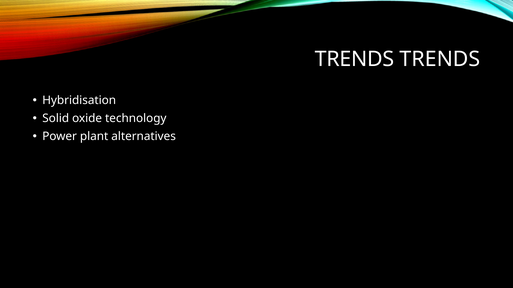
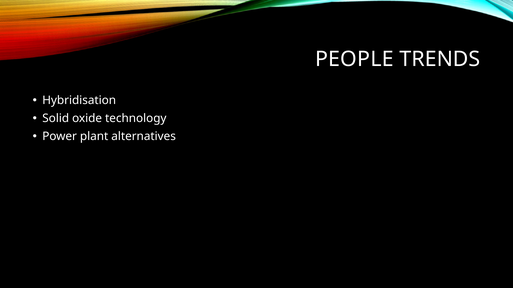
TRENDS: TRENDS -> PEOPLE (354, 59)
